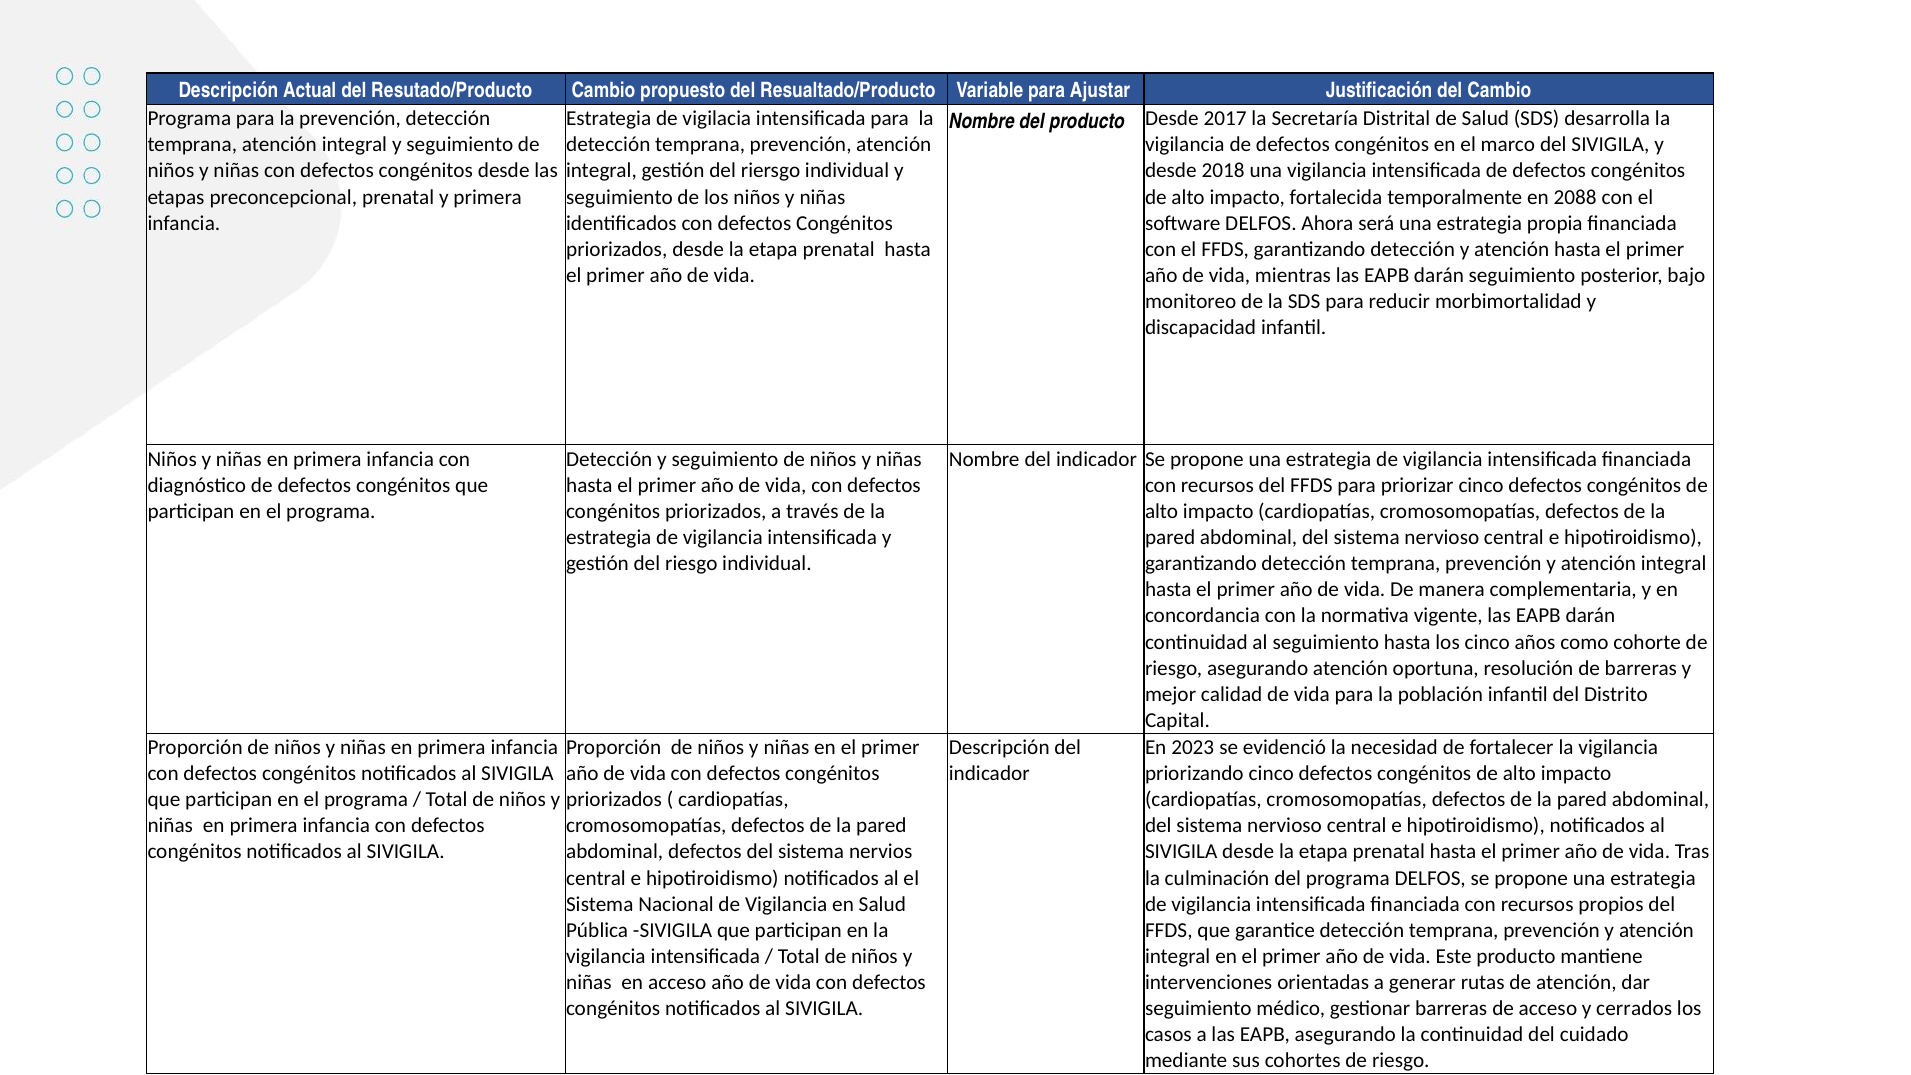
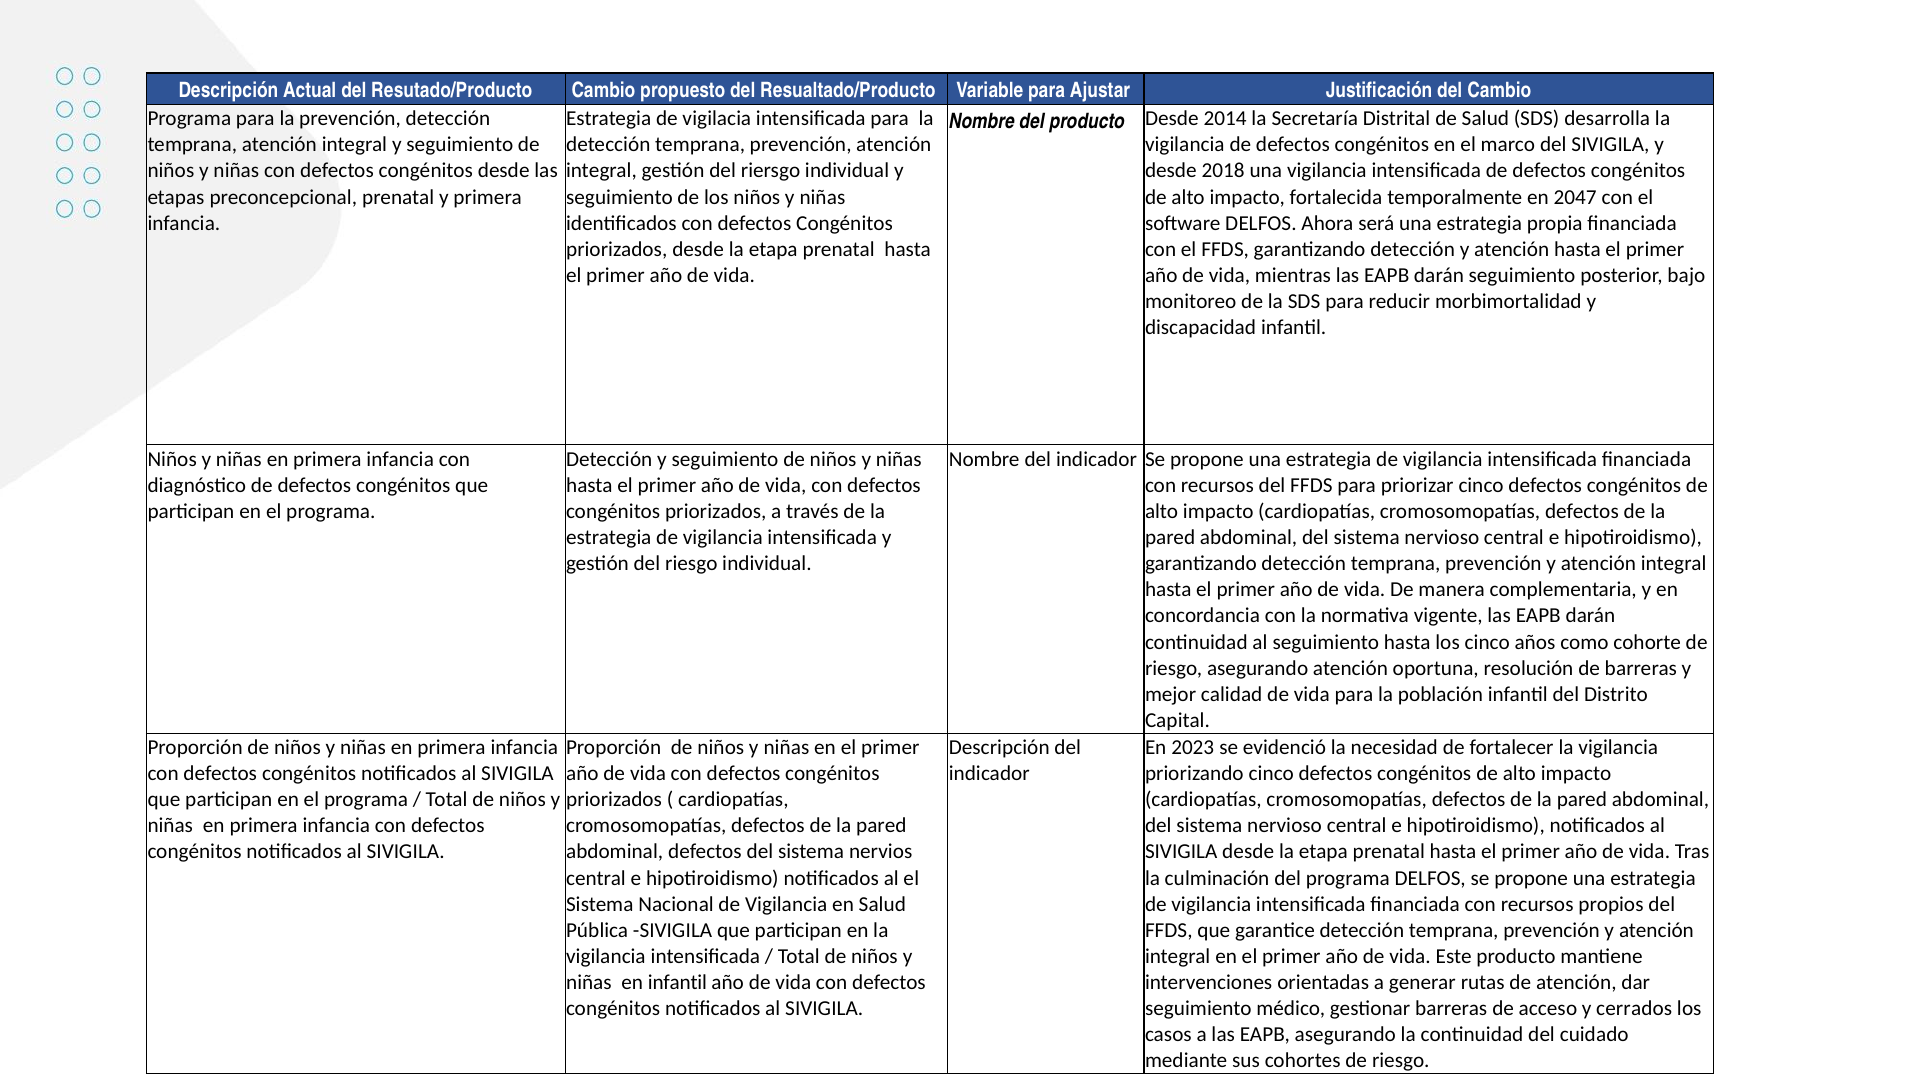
2017: 2017 -> 2014 (1225, 119)
2088: 2088 -> 2047 (1575, 197)
en acceso: acceso -> infantil (677, 983)
